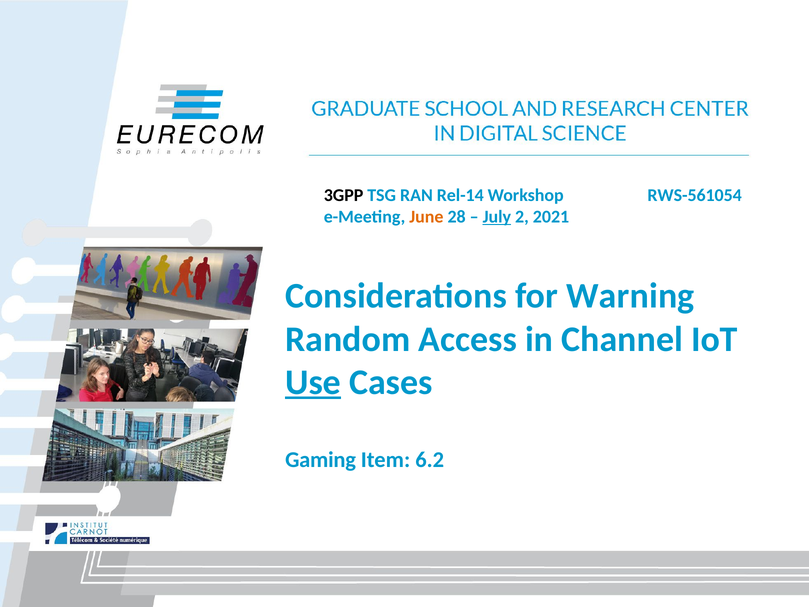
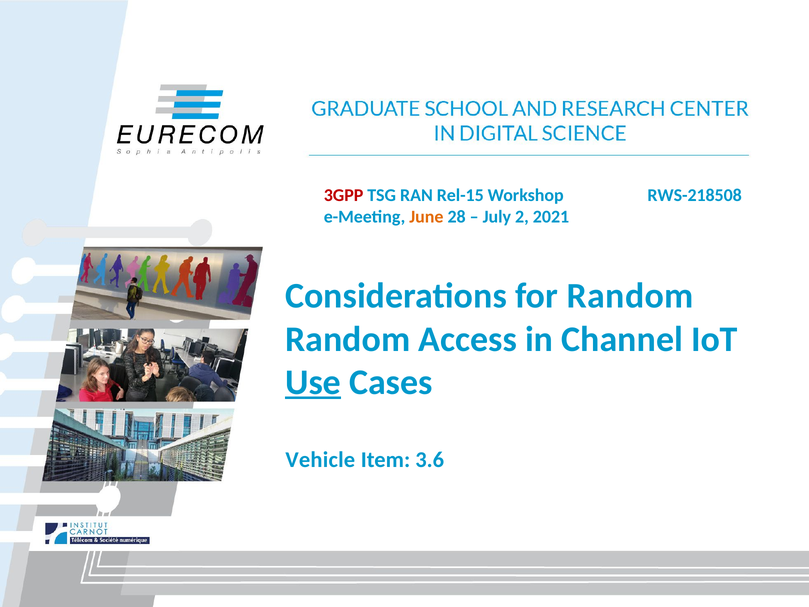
3GPP colour: black -> red (344, 195)
Rel-14: Rel-14 -> Rel-15 (460, 195)
RWS-561054: RWS-561054 -> RWS-218508 (695, 195)
July underline: present -> none (497, 217)
for Warning: Warning -> Random (630, 296)
Gaming: Gaming -> Vehicle (320, 459)
6.2: 6.2 -> 3.6 (430, 459)
